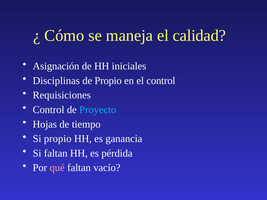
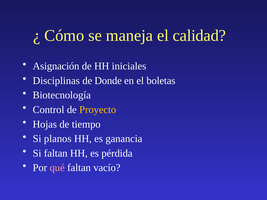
de Propio: Propio -> Donde (108, 81)
el control: control -> boletas (161, 81)
Requisiciones: Requisiciones -> Biotecnología (62, 95)
Proyecto colour: light blue -> yellow (98, 110)
Si propio: propio -> planos (58, 139)
